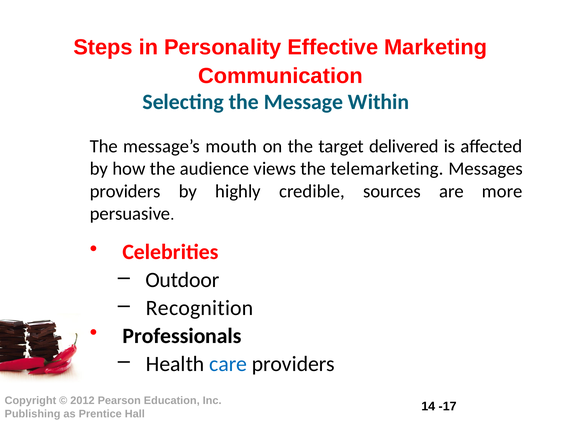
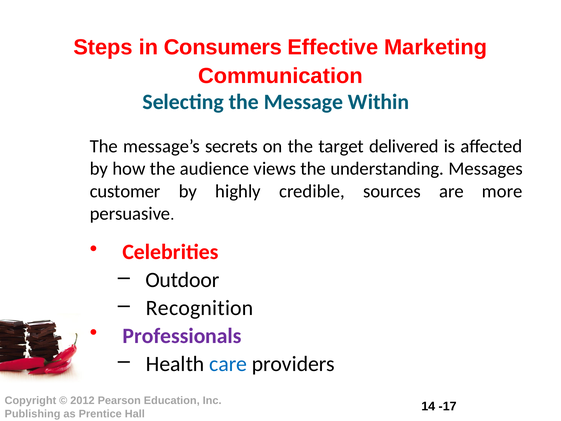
Personality: Personality -> Consumers (223, 47)
mouth: mouth -> secrets (231, 146)
telemarketing: telemarketing -> understanding (387, 169)
providers: providers -> customer (125, 191)
Professionals colour: black -> purple (182, 336)
